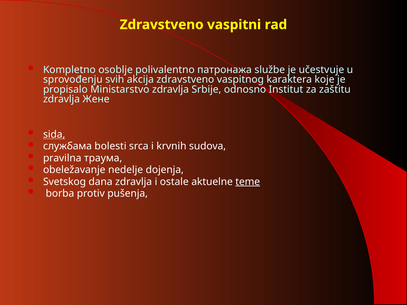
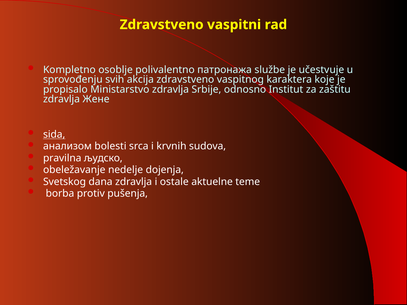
службама: службама -> анализом (67, 146)
траума: траума -> људско (103, 158)
teme underline: present -> none (248, 182)
